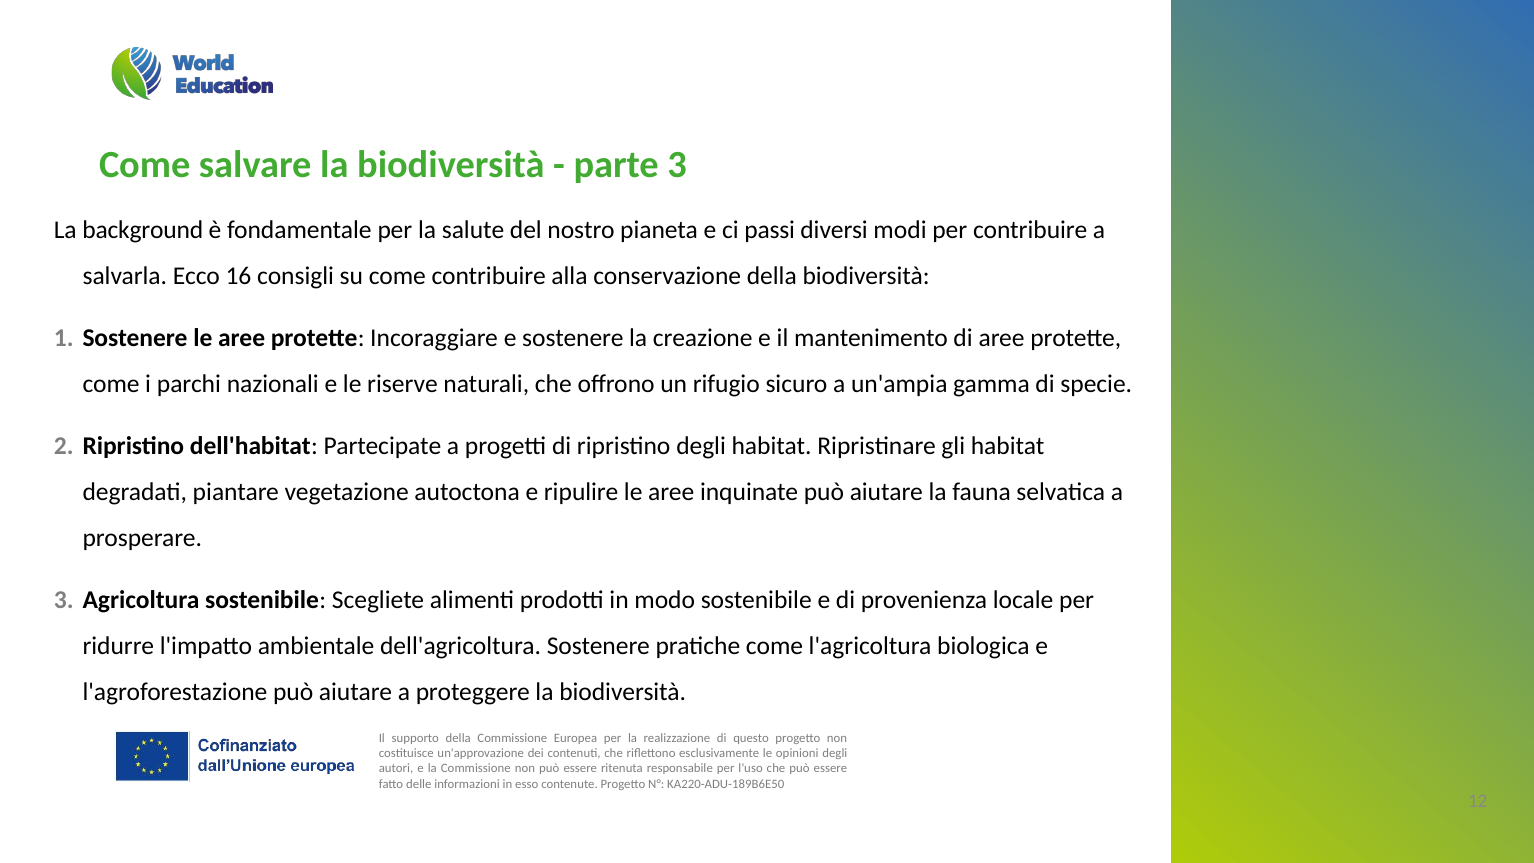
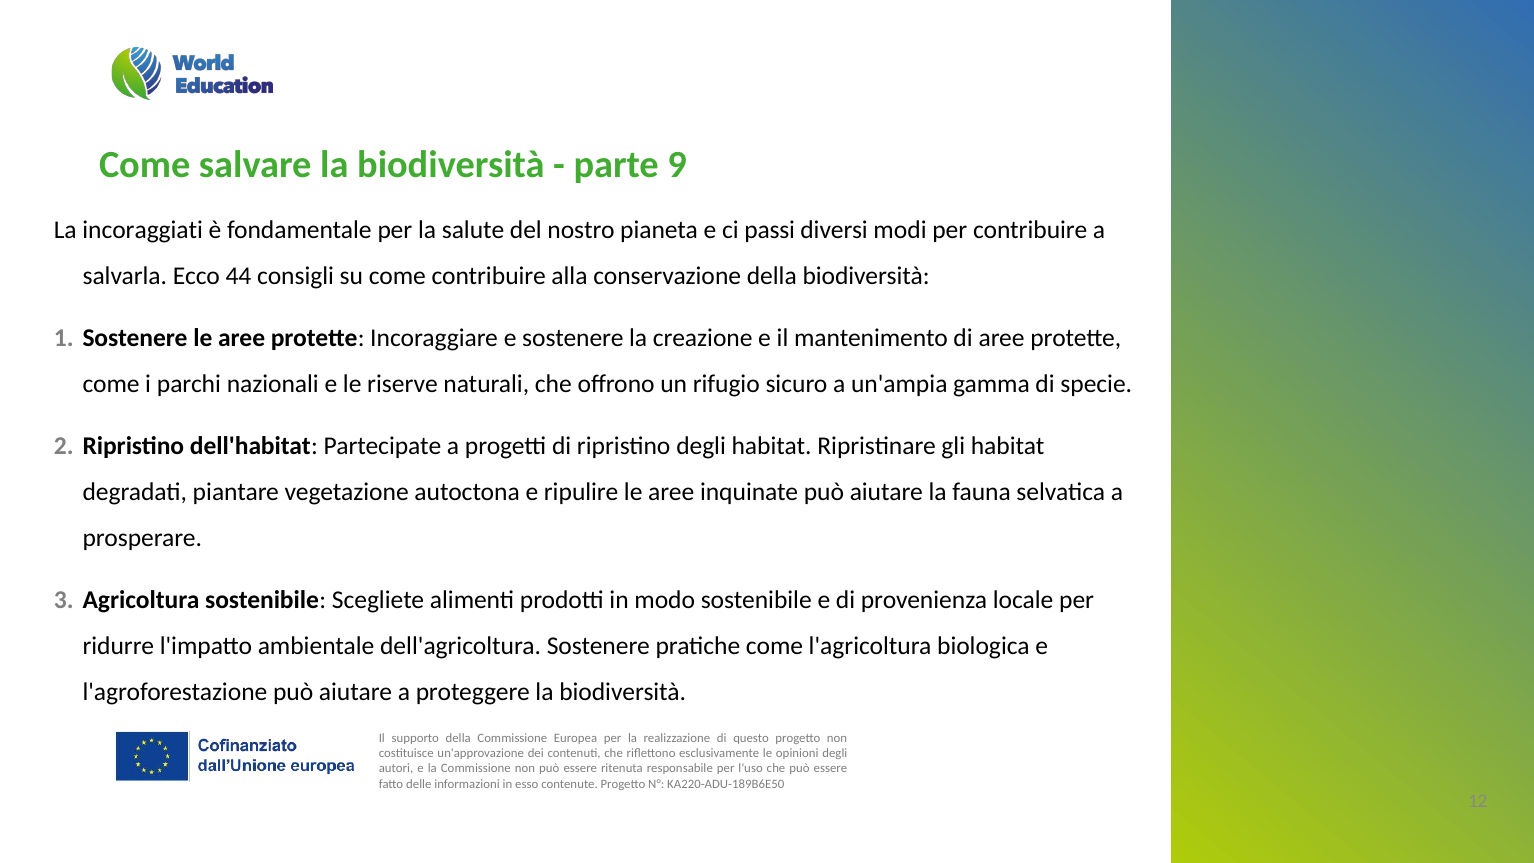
parte 3: 3 -> 9 (677, 165)
background: background -> incoraggiati (143, 230)
16: 16 -> 44 (239, 276)
